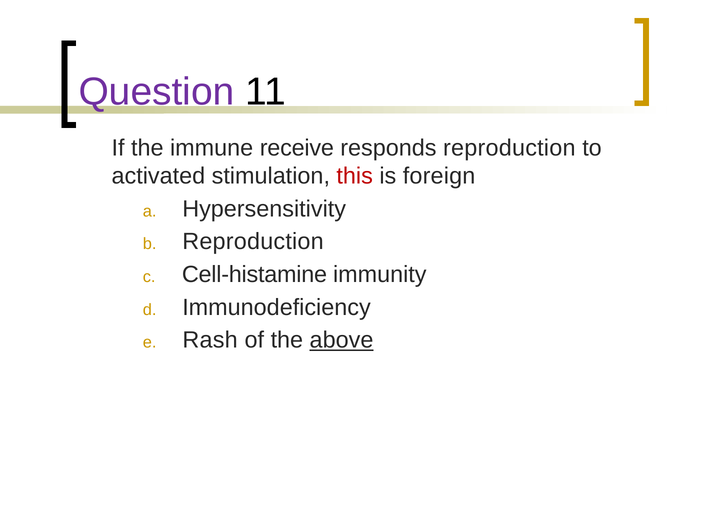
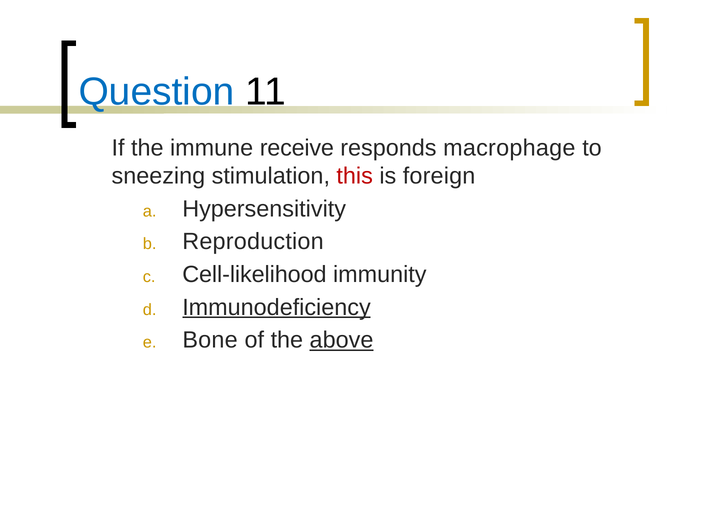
Question colour: purple -> blue (157, 92)
responds reproduction: reproduction -> macrophage (509, 148)
activated: activated -> sneezing (158, 176)
Cell-histamine: Cell-histamine -> Cell-likelihood (254, 274)
Immunodeficiency underline: none -> present (276, 307)
Rash: Rash -> Bone (210, 340)
